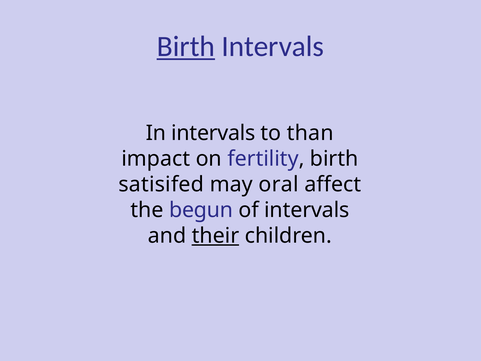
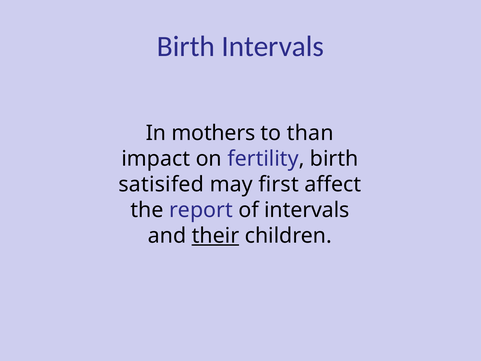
Birth underline: present -> none (186, 47)
In intervals: intervals -> mothers (213, 133)
oral: oral -> first (279, 184)
begun: begun -> report (201, 210)
